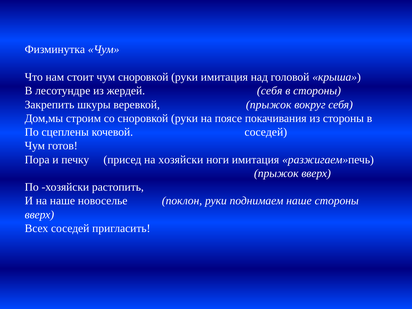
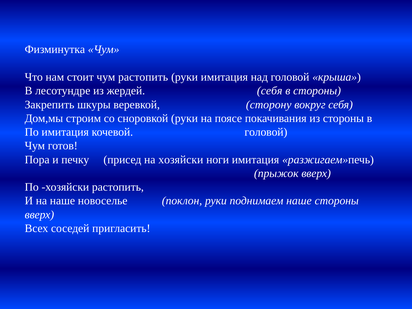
чум сноровкой: сноровкой -> растопить (143, 77)
веревкой прыжок: прыжок -> сторону (269, 105)
По сцеплены: сцеплены -> имитация (65, 132)
кочевой соседей: соседей -> головой (266, 132)
